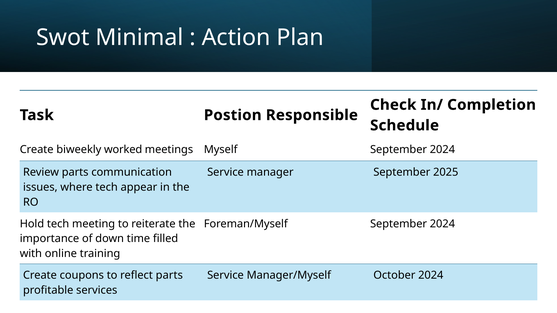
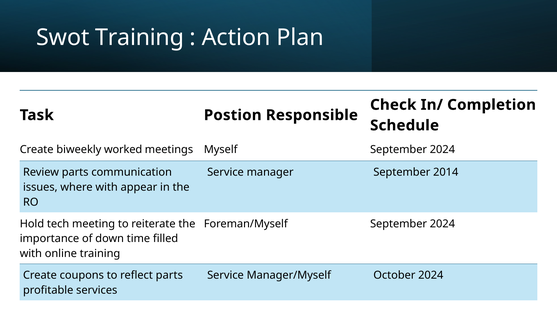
Swot Minimal: Minimal -> Training (140, 38)
2025: 2025 -> 2014 (446, 172)
where tech: tech -> with (107, 187)
